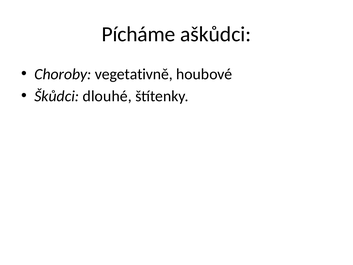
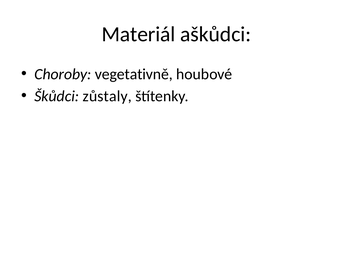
Pícháme: Pícháme -> Materiál (138, 34)
dlouhé: dlouhé -> zůstaly (107, 96)
